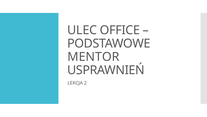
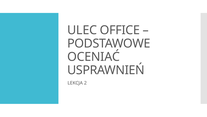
MENTOR: MENTOR -> OCENIAĆ (94, 57)
